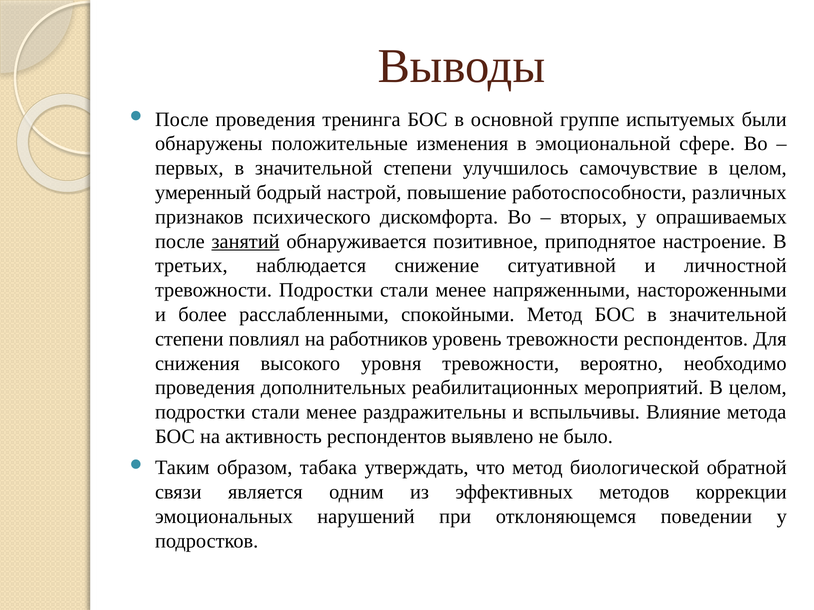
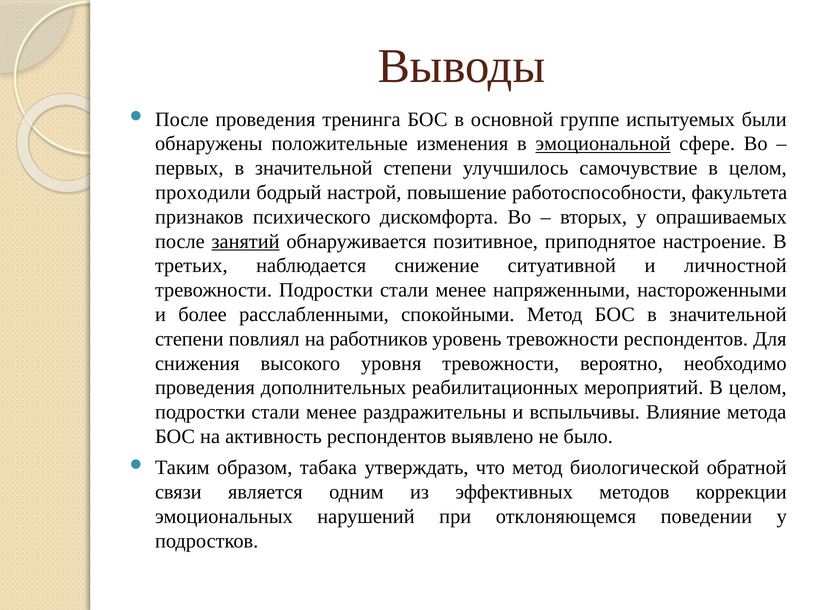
эмоциональной underline: none -> present (603, 144)
умеренный: умеренный -> проходили (203, 193)
различных: различных -> факультета (739, 193)
